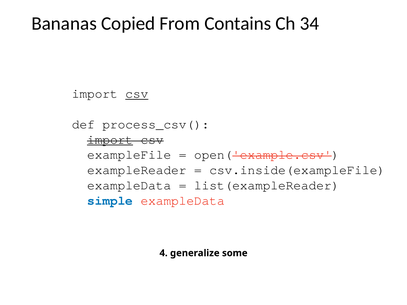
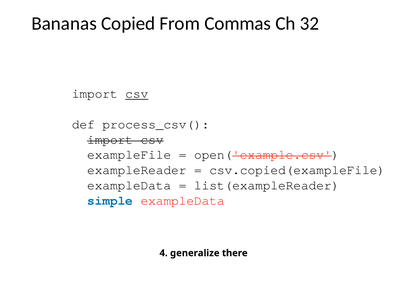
Contains: Contains -> Commas (238, 23)
34: 34 -> 32 (309, 23)
import underline: present -> none (110, 140)
csv.inside(exampleFile: csv.inside(exampleFile -> csv.copied(exampleFile (297, 170)
some: some -> there (235, 253)
